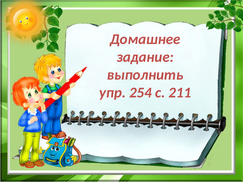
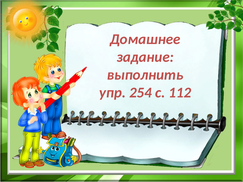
211: 211 -> 112 (180, 93)
